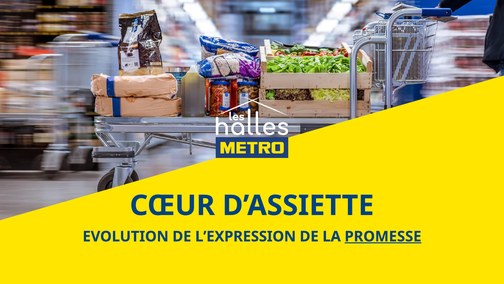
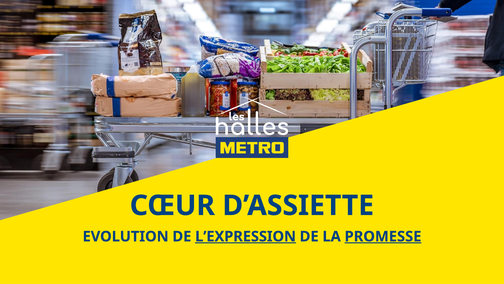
L’EXPRESSION underline: none -> present (246, 236)
